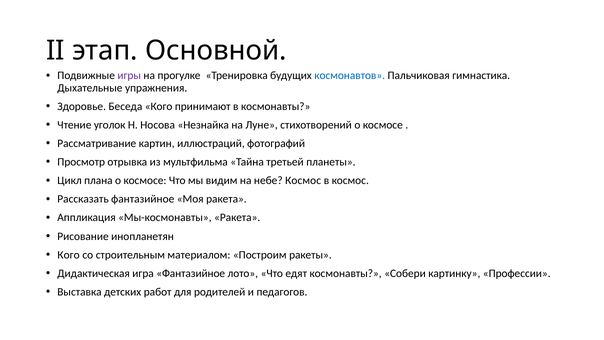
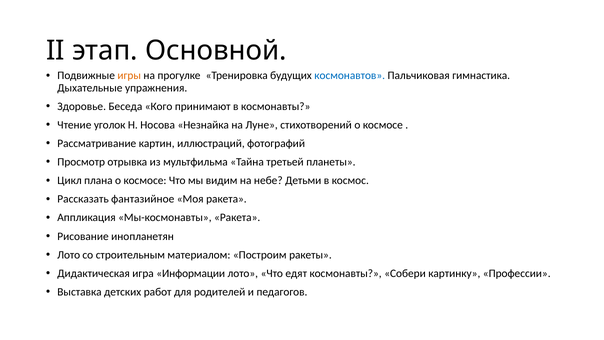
игры colour: purple -> orange (129, 76)
небе Космос: Космос -> Детьми (303, 181)
Кого: Кого -> Лото (69, 255)
игра Фантазийное: Фантазийное -> Информации (191, 273)
